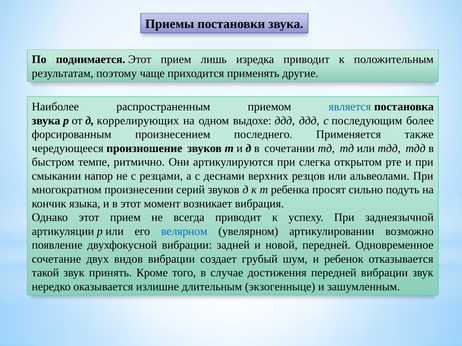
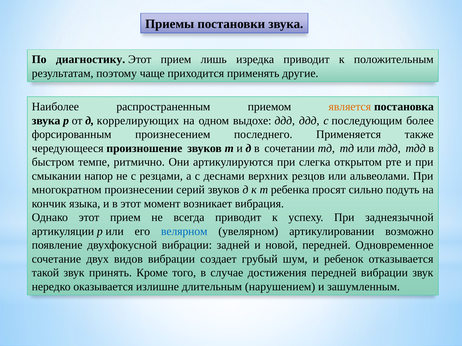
поднимается: поднимается -> диагностику (91, 60)
является colour: blue -> orange (350, 107)
экзогенныце: экзогенныце -> нарушением (280, 287)
